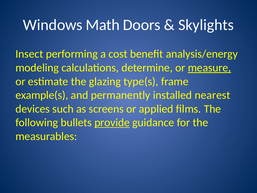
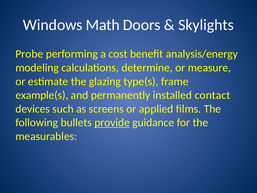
Insect: Insect -> Probe (29, 54)
measure underline: present -> none (209, 68)
nearest: nearest -> contact (213, 95)
